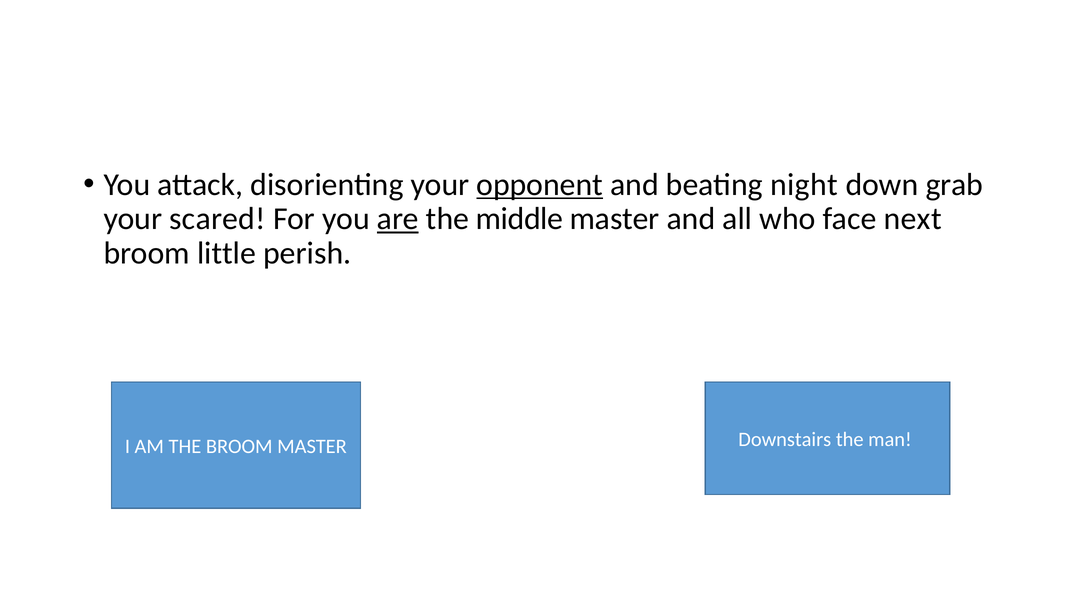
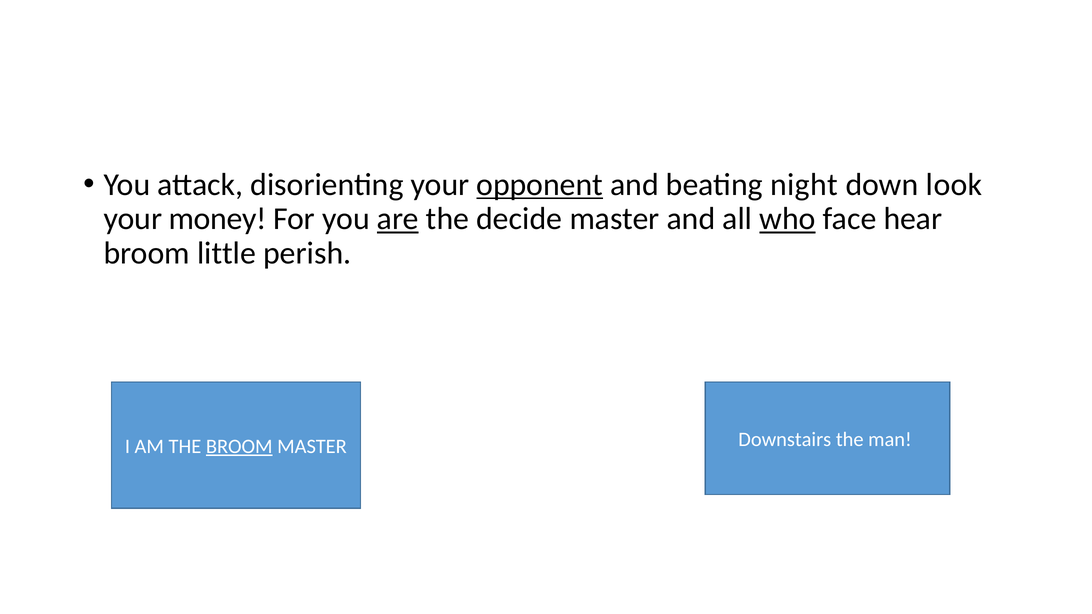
grab: grab -> look (954, 185)
scared: scared -> money (218, 219)
middle: middle -> decide (519, 219)
who underline: none -> present (788, 219)
next: next -> hear (913, 219)
BROOM underline: none -> present (239, 447)
